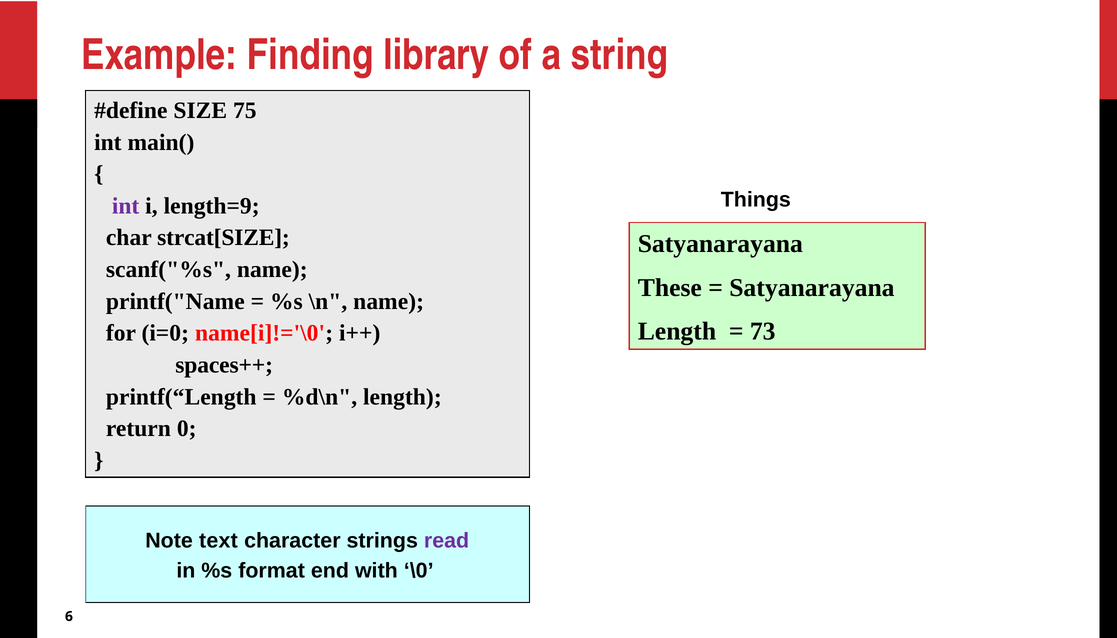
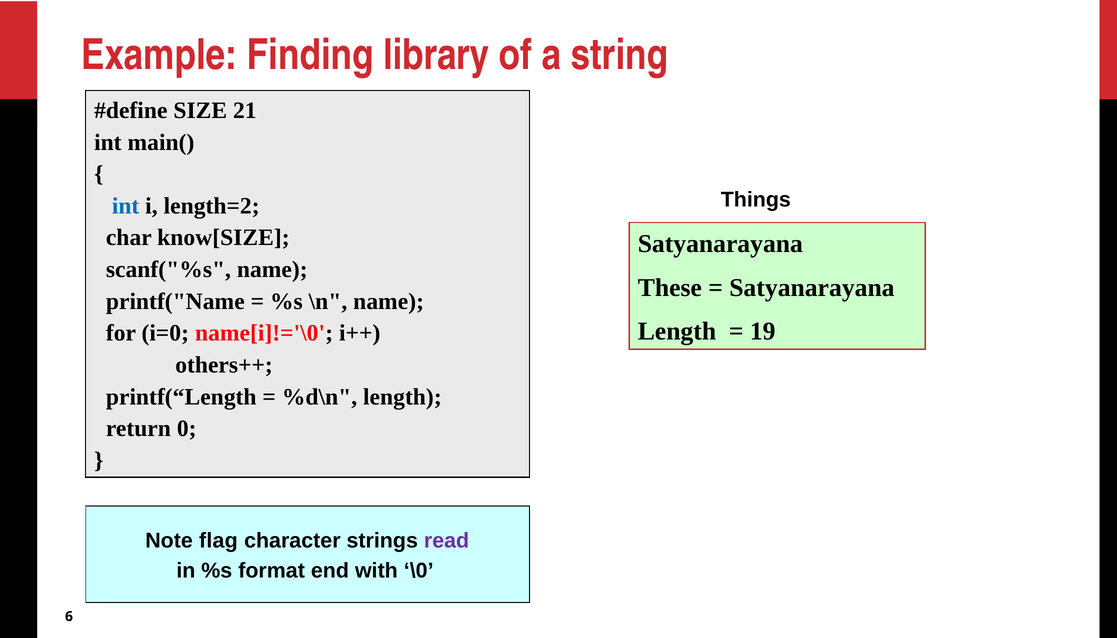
75: 75 -> 21 (245, 110)
int colour: purple -> blue (126, 206)
length=9: length=9 -> length=2 (212, 206)
strcat[SIZE: strcat[SIZE -> know[SIZE (223, 238)
73: 73 -> 19 (763, 332)
spaces++: spaces++ -> others++ (224, 365)
text: text -> flag (218, 541)
